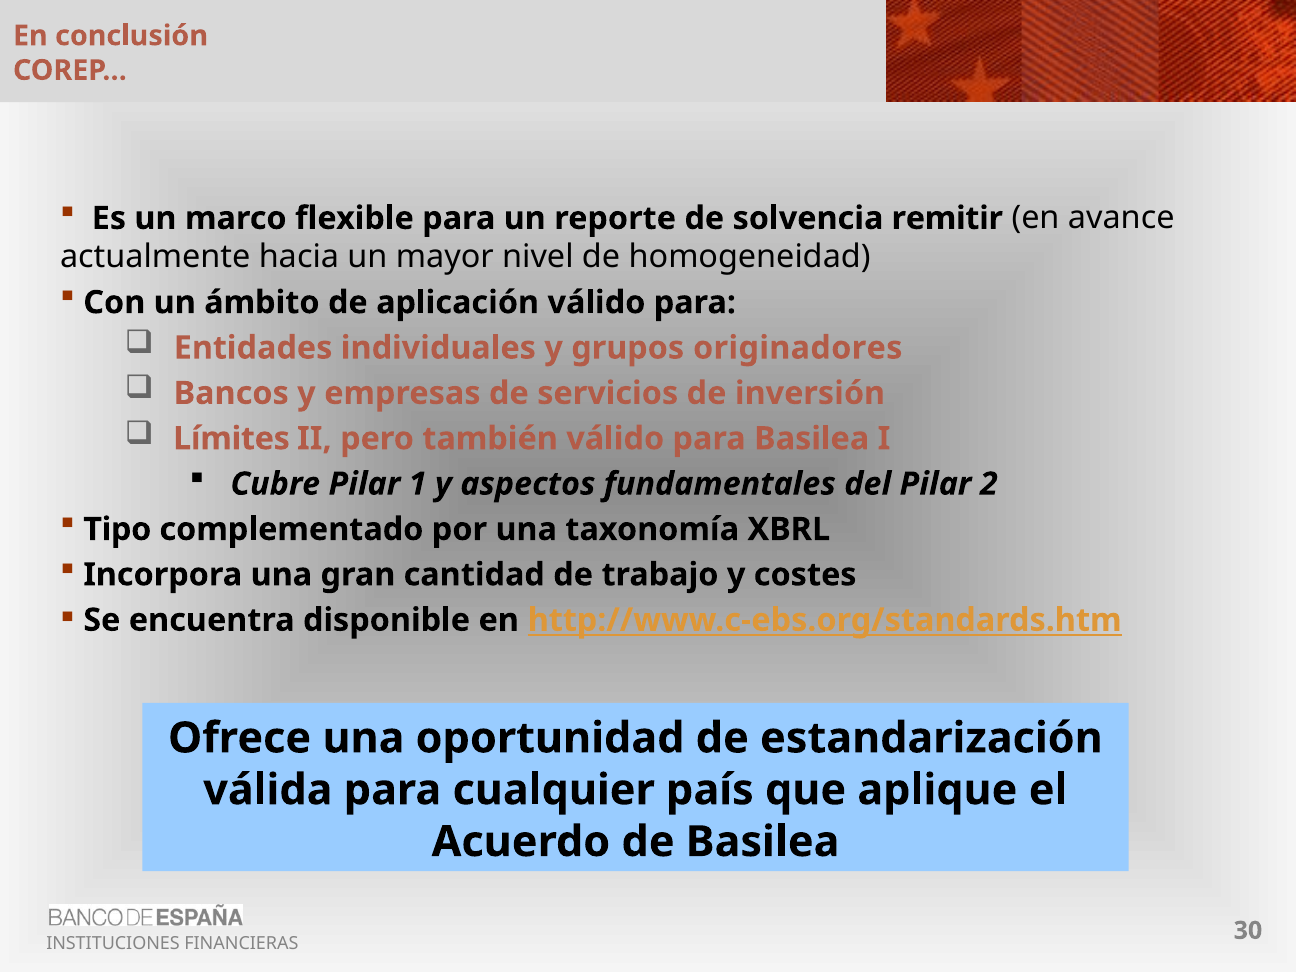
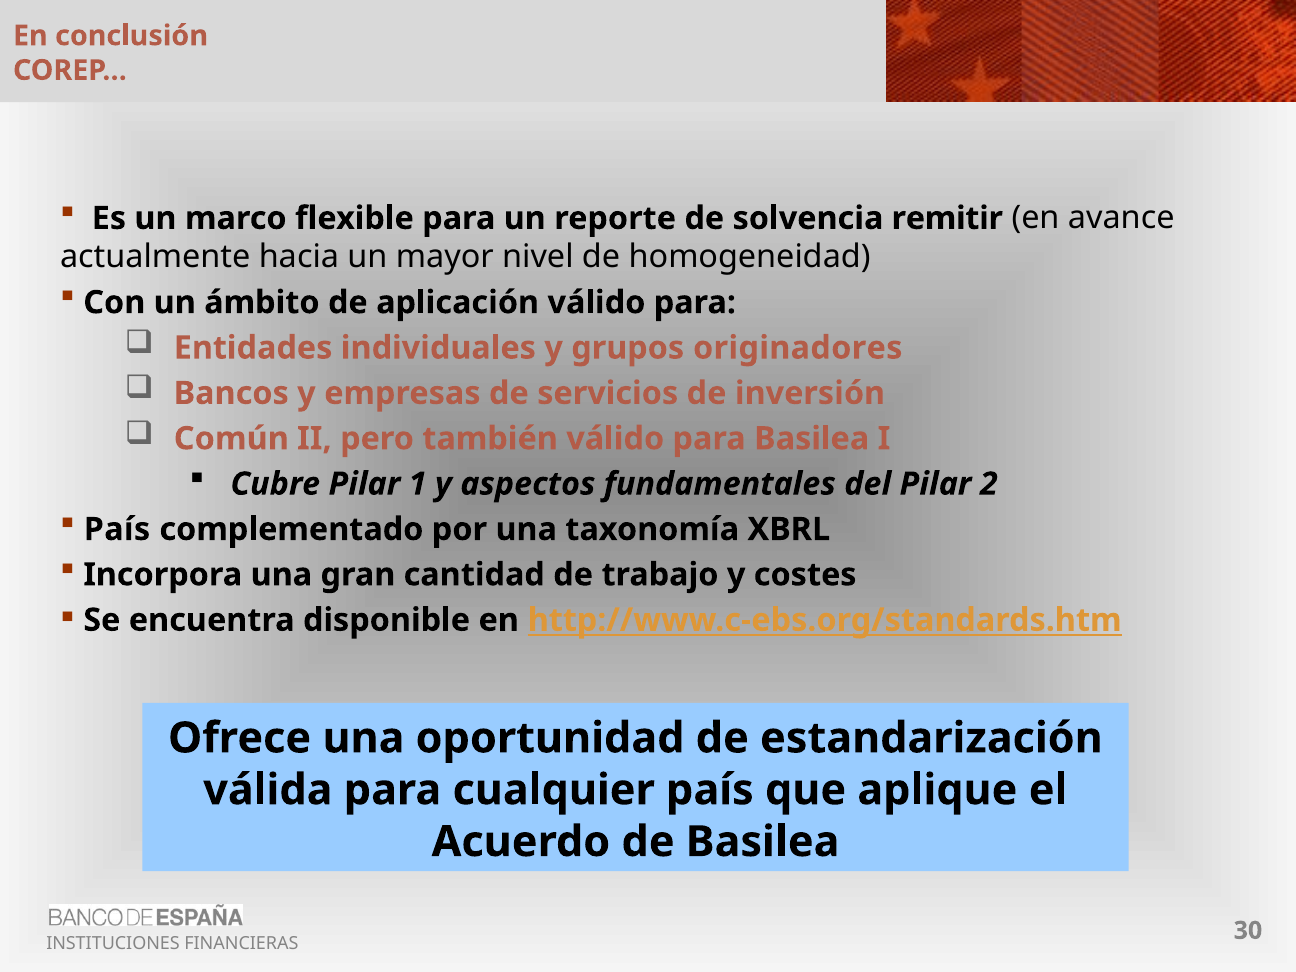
Límites: Límites -> Común (231, 439)
Tipo: Tipo -> País (117, 529)
